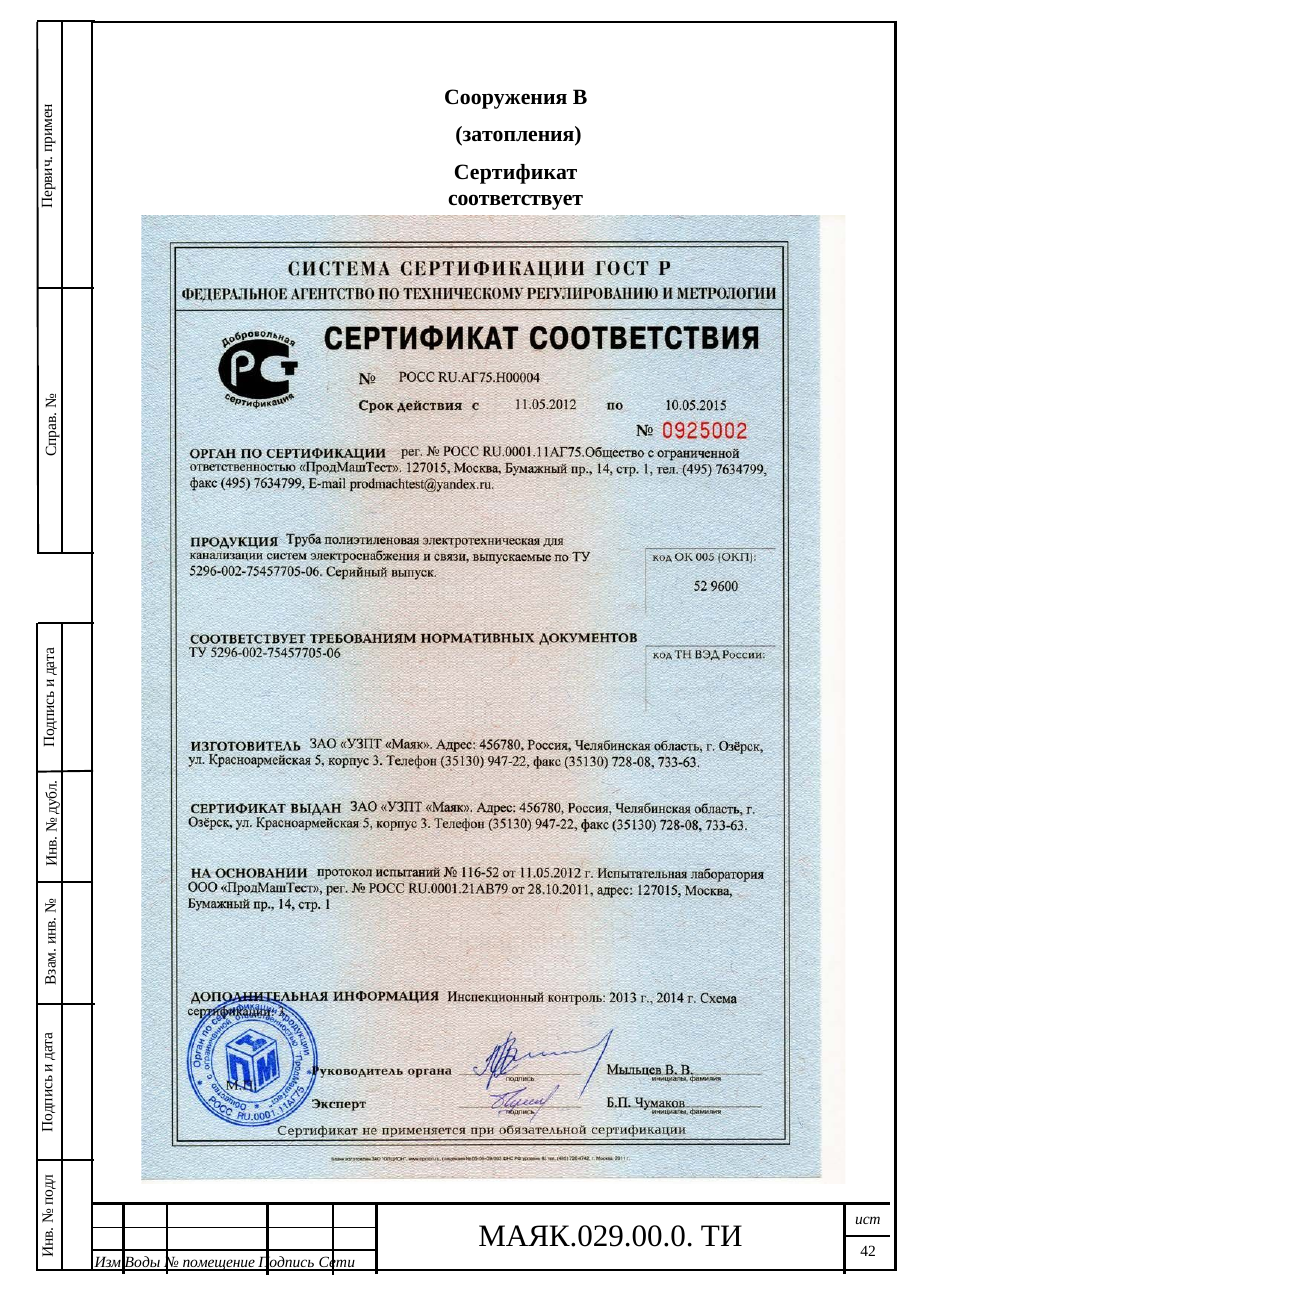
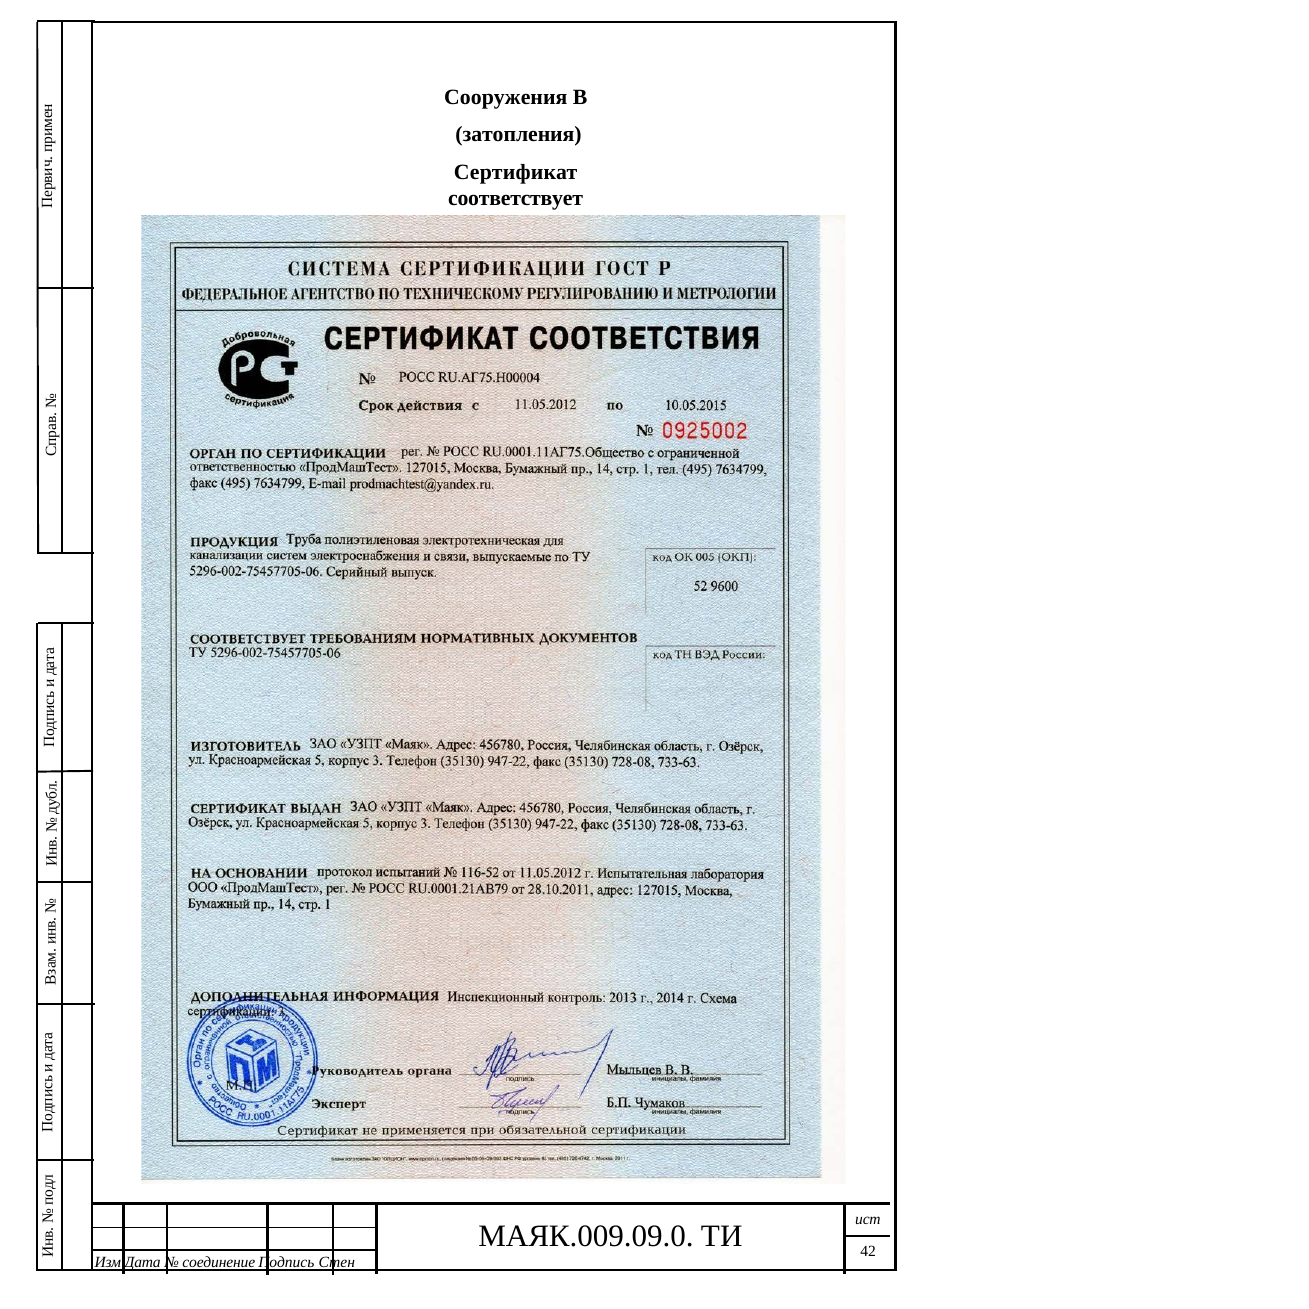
МАЯК.029.00.0: МАЯК.029.00.0 -> МАЯК.009.09.0 (586, 1236)
Воды: Воды -> Дата (143, 1262)
помещение: помещение -> соединение (219, 1262)
Сети: Сети -> Стен (337, 1262)
